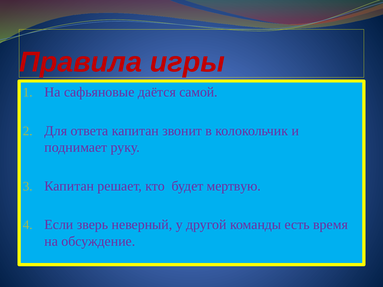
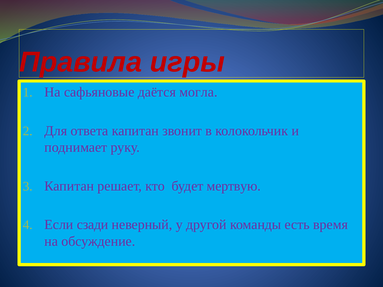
самой: самой -> могла (198, 92)
зверь: зверь -> сзади (93, 225)
